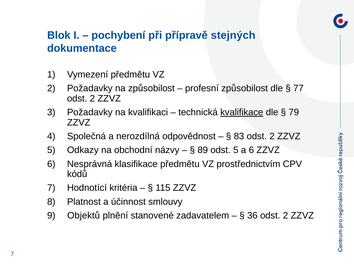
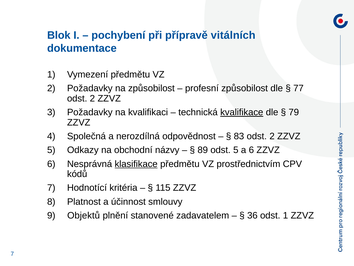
stejných: stejných -> vitálních (233, 35)
klasifikace underline: none -> present (136, 164)
36 odst 2: 2 -> 1 (286, 215)
